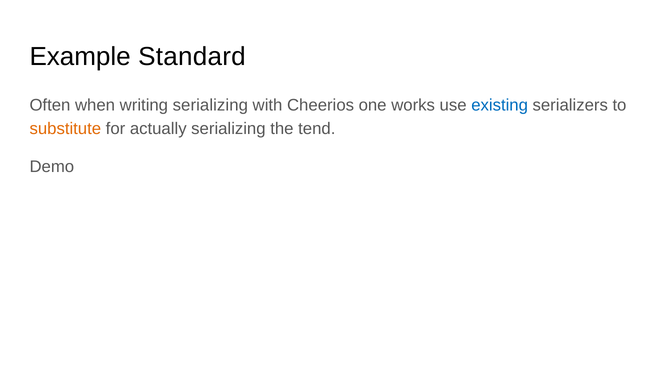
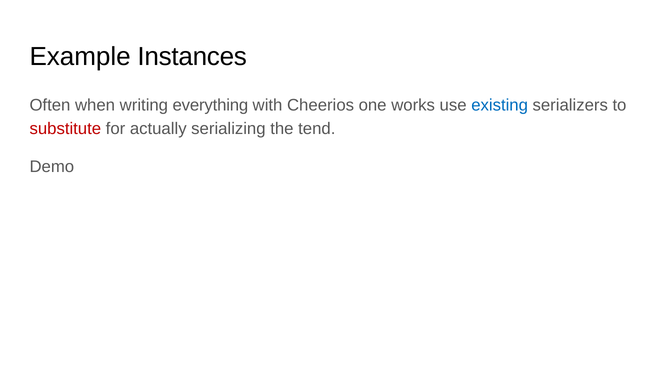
Standard: Standard -> Instances (192, 57)
writing serializing: serializing -> everything (210, 105)
substitute colour: orange -> red (65, 128)
